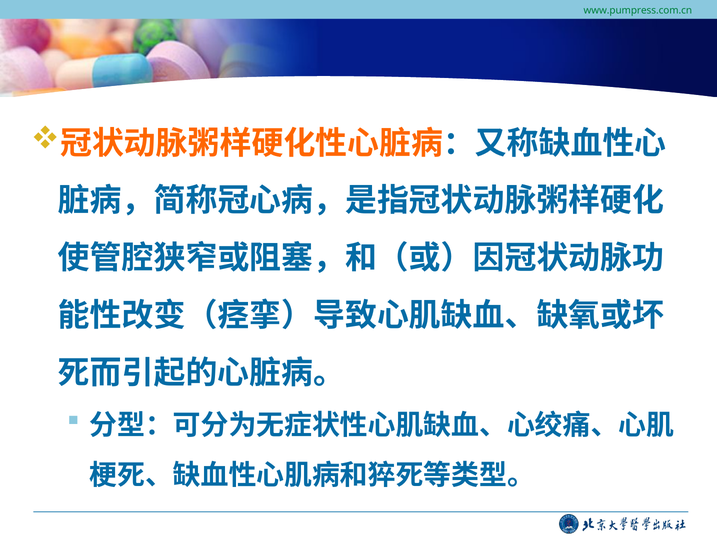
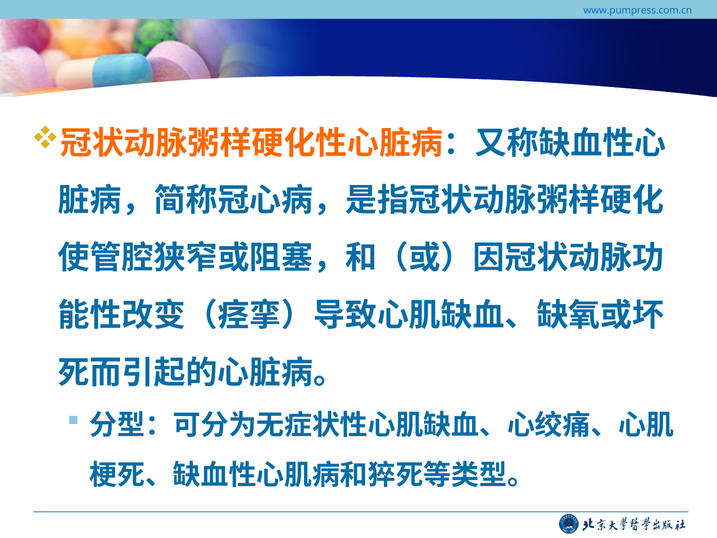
www.pumpress.com.cn colour: green -> blue (638, 10)
